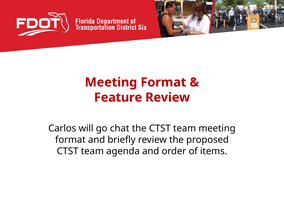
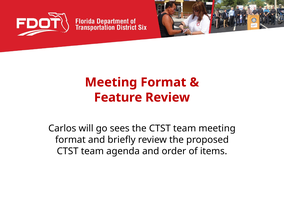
chat: chat -> sees (120, 128)
